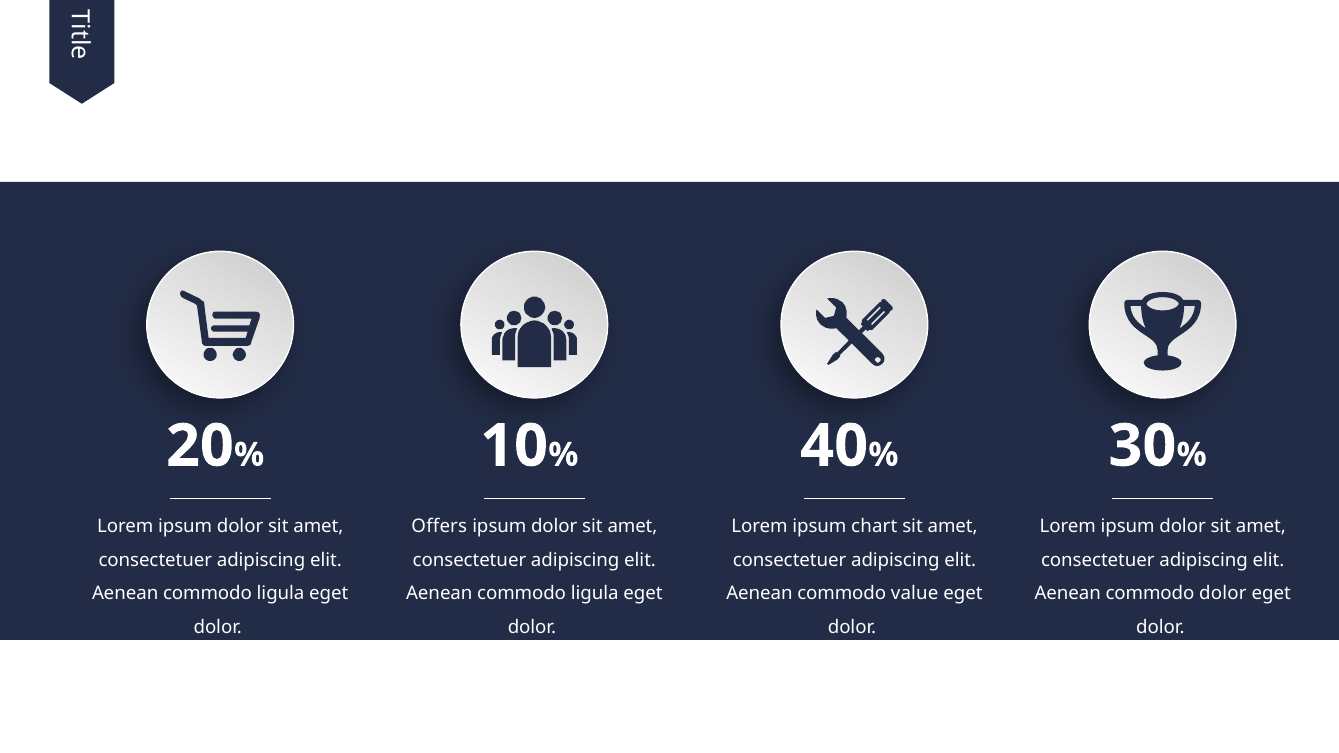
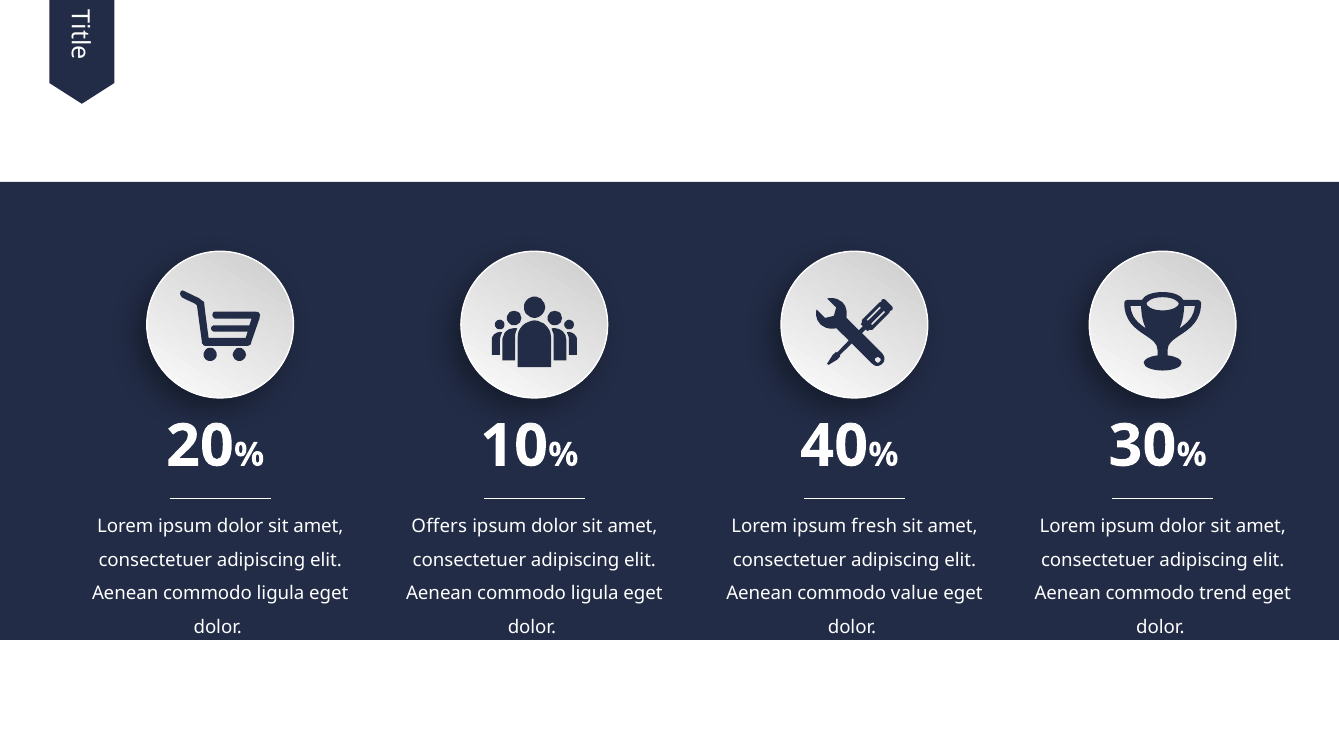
chart: chart -> fresh (874, 527)
commodo dolor: dolor -> trend (1223, 594)
